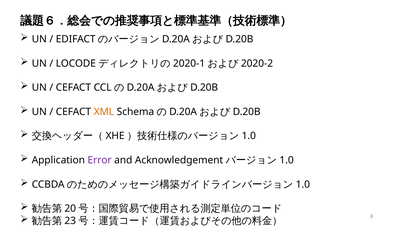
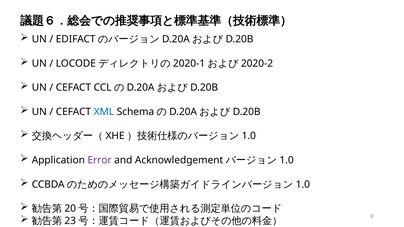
XML colour: orange -> blue (104, 112)
